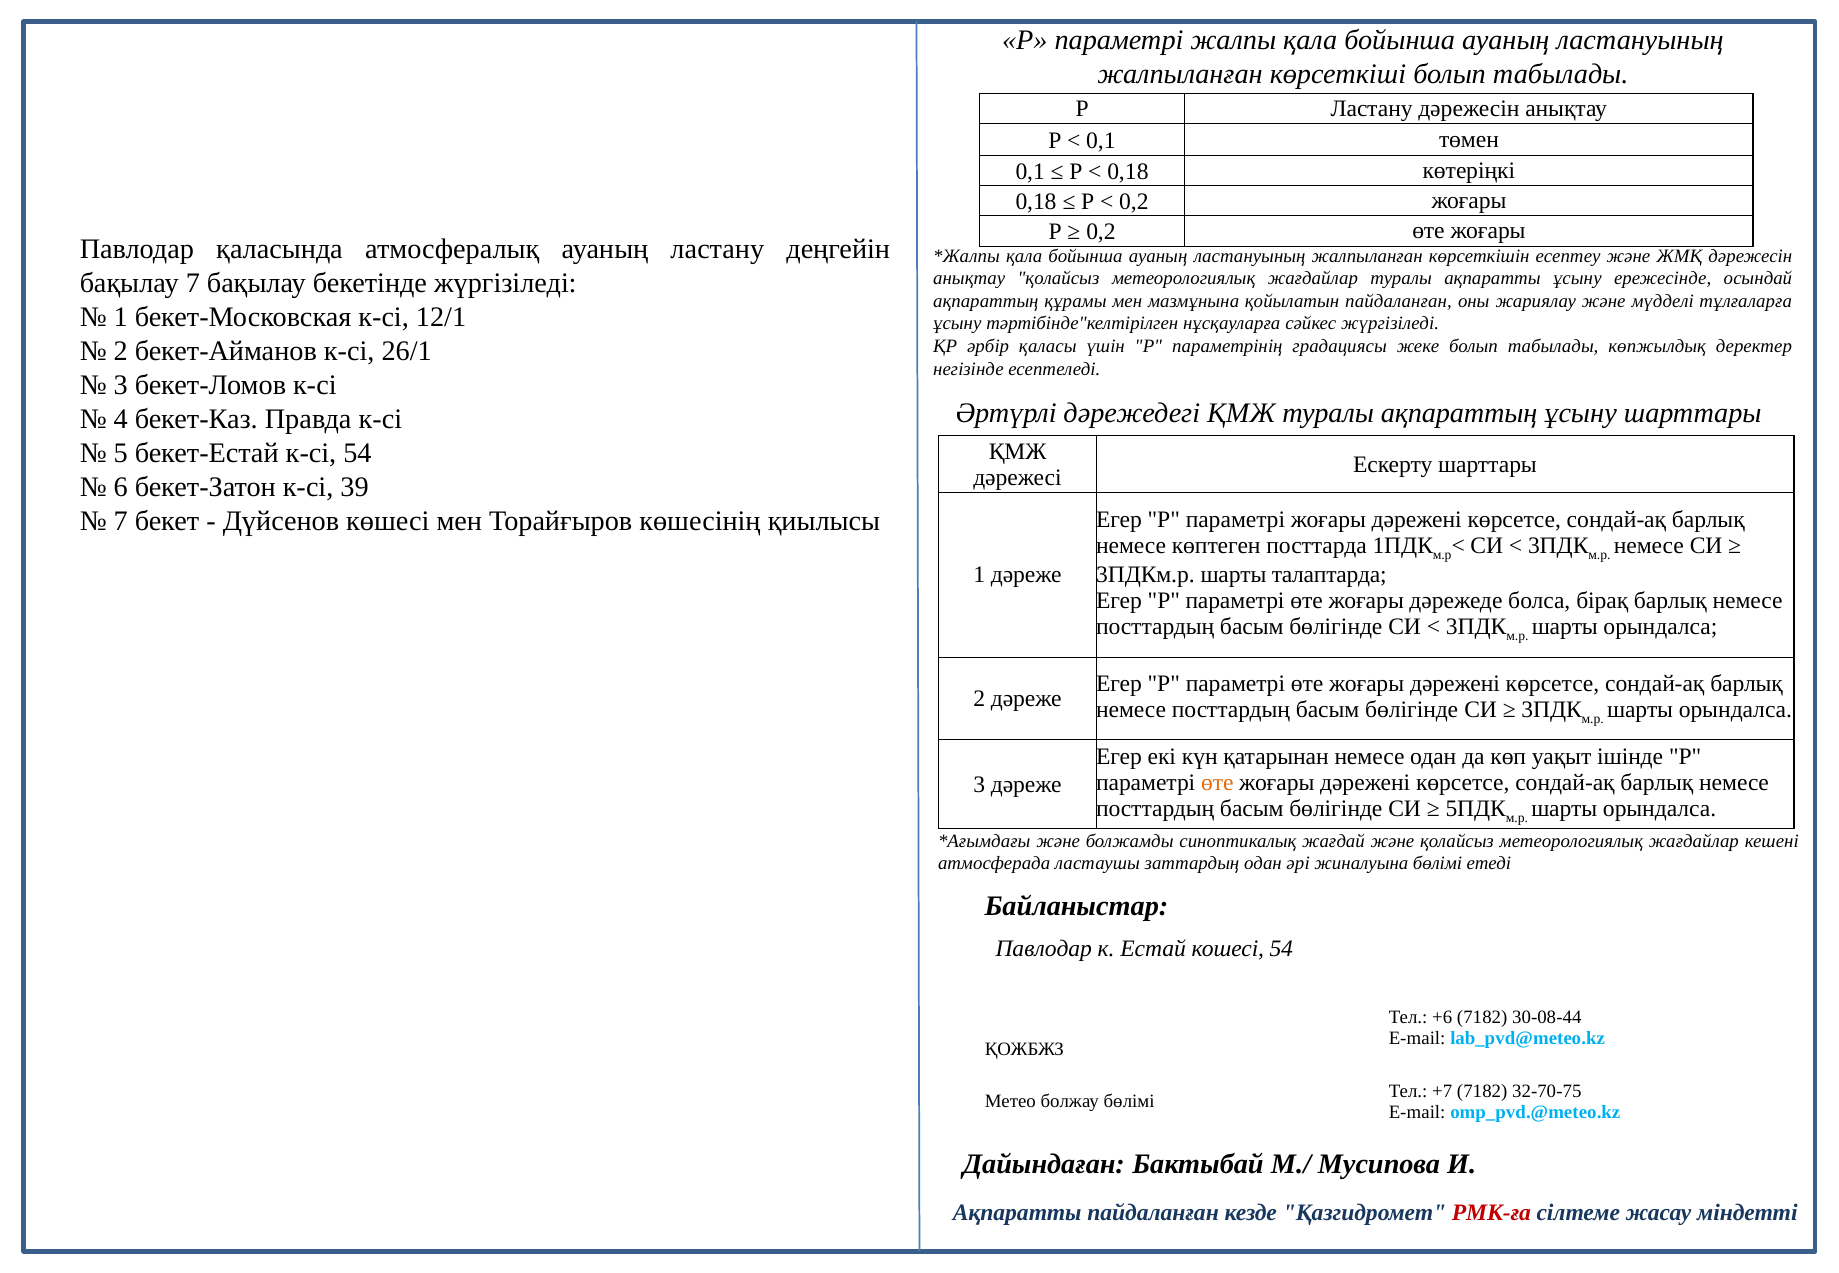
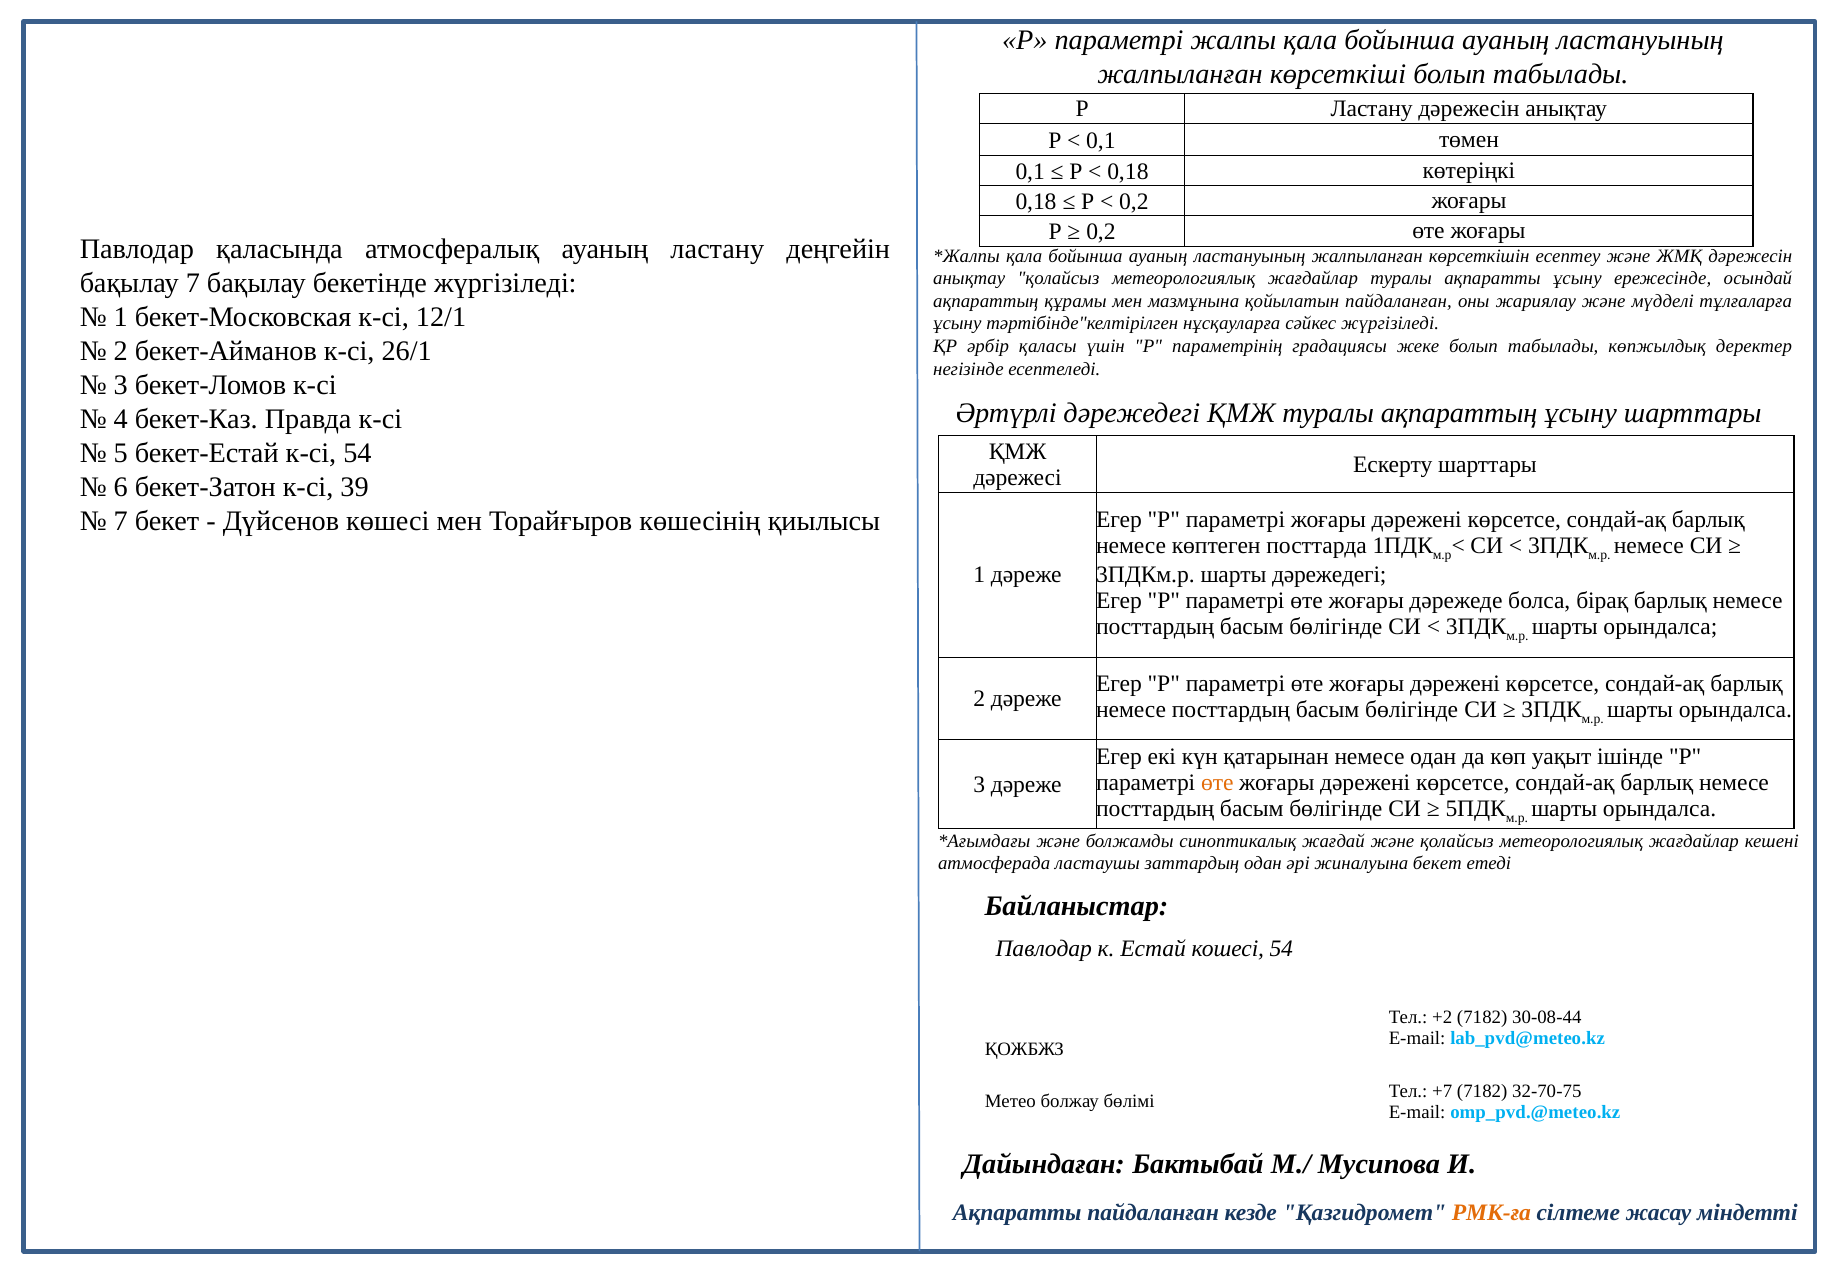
шарты талаптарда: талаптарда -> дәрежедегі (1329, 575)
жиналуына бөлімі: бөлімі -> бекет (1437, 864)
+6: +6 -> +2 (1442, 1018)
РМК-ға colour: red -> orange (1491, 1212)
